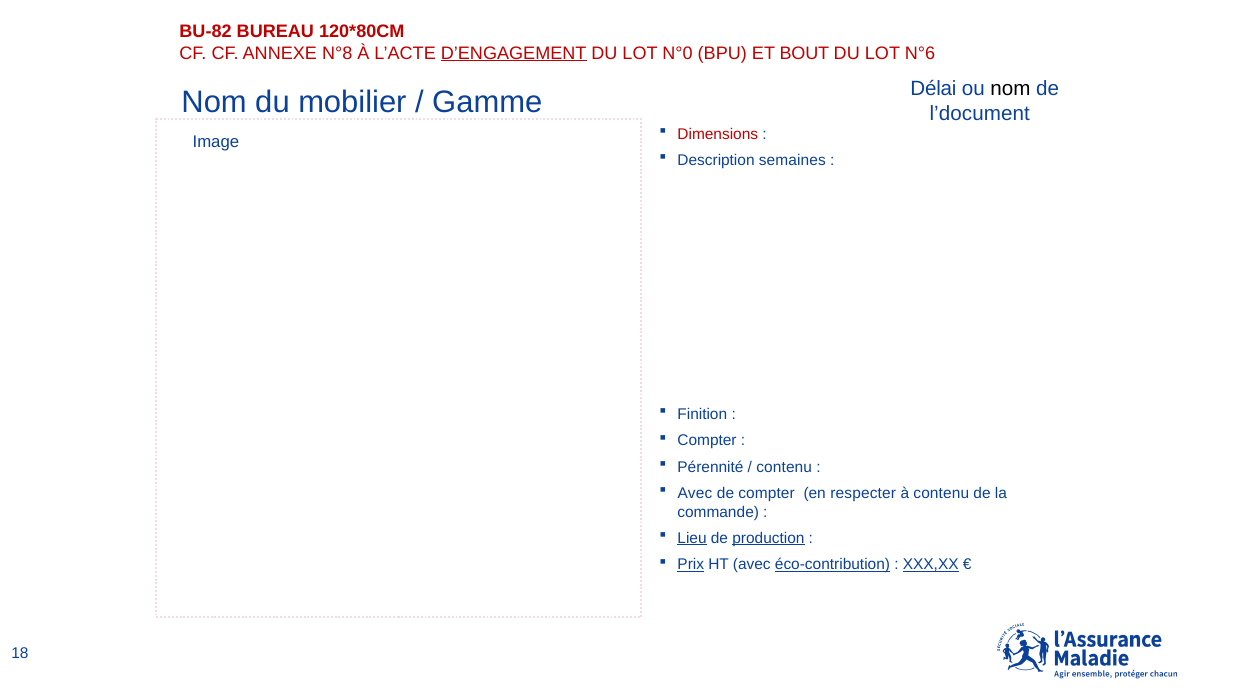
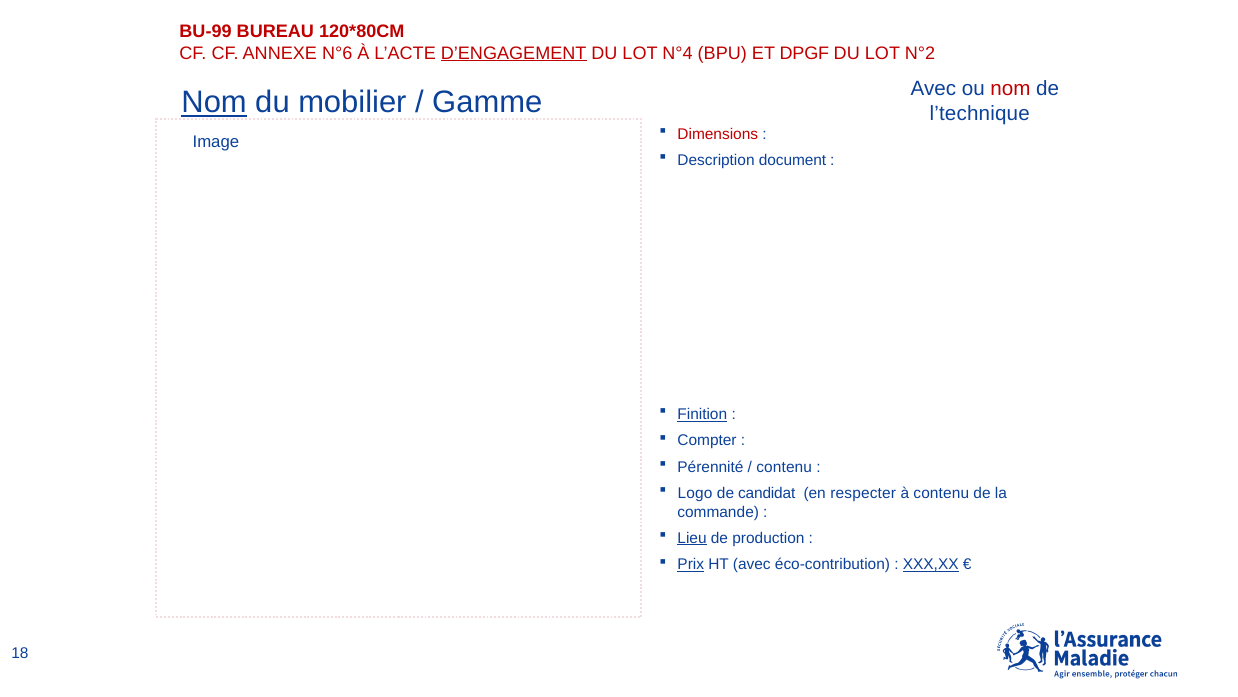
BU-82: BU-82 -> BU-99 (206, 31)
N°8: N°8 -> N°6 (337, 53)
N°0: N°0 -> N°4 (678, 53)
BOUT: BOUT -> DPGF (804, 53)
N°6: N°6 -> N°2 (920, 53)
Nom underline: none -> present (214, 102)
Gamme Délai: Délai -> Avec (933, 89)
nom colour: black -> red (1011, 89)
l’document: l’document -> l’technique (980, 114)
semaines: semaines -> document (792, 160)
Finition underline: none -> present (702, 414)
Avec: Avec -> Logo (695, 493)
de compter: compter -> candidat (767, 493)
production underline: present -> none (768, 538)
éco-contribution underline: present -> none (832, 564)
